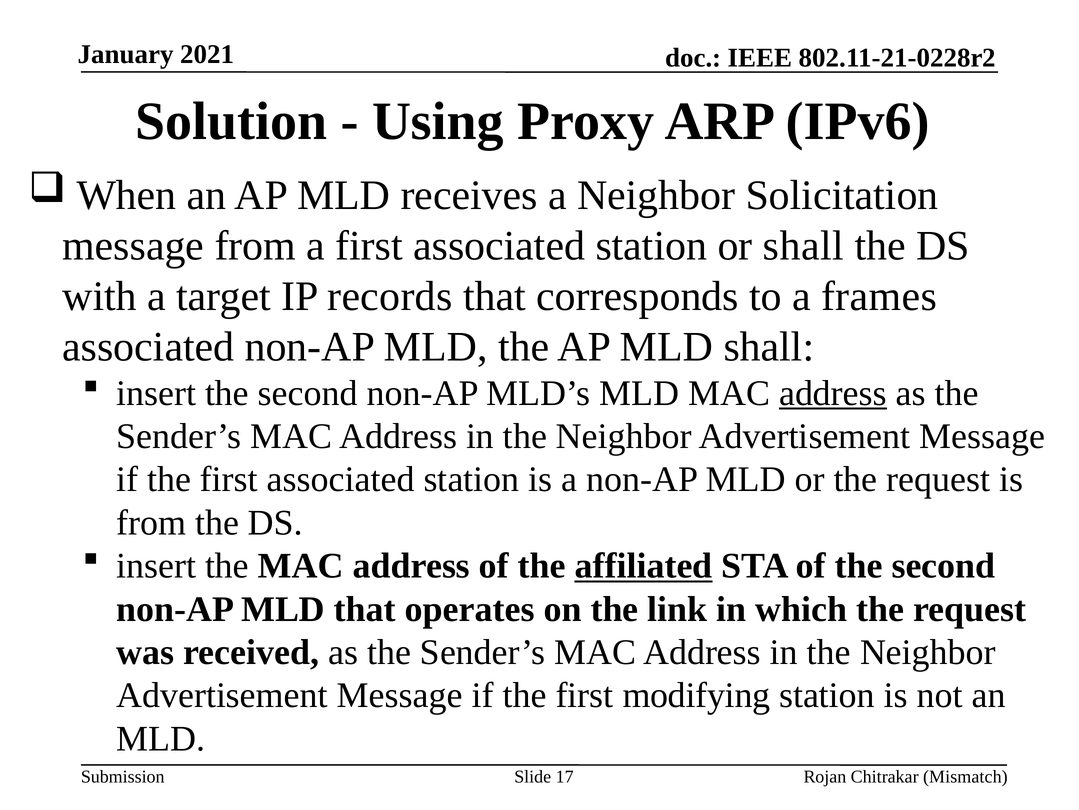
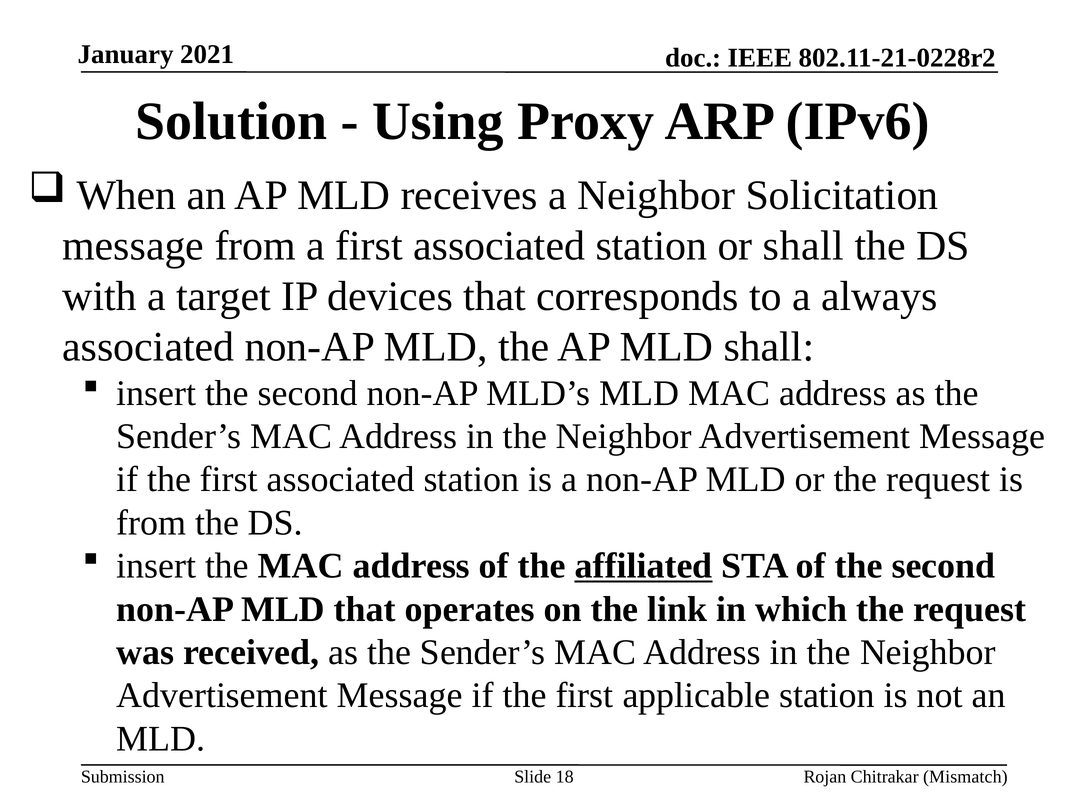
records: records -> devices (390, 296)
frames: frames -> always (879, 296)
address underline: present -> none (833, 393)
modifying: modifying -> applicable (696, 695)
17: 17 -> 18 (565, 776)
